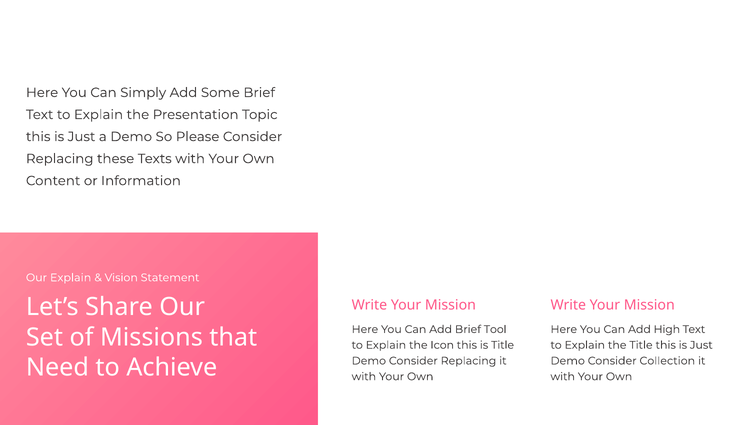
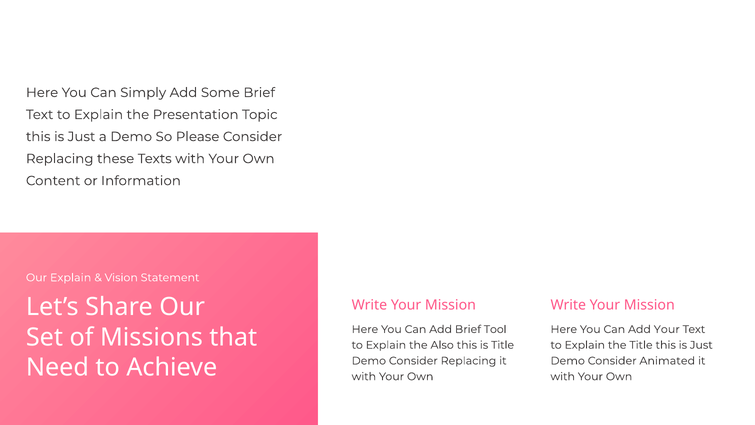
Add High: High -> Your (667, 329)
Icon: Icon -> Also (442, 345)
Collection: Collection -> Animated (667, 361)
